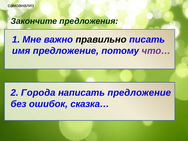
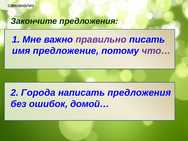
правильно colour: black -> purple (101, 40)
написать предложение: предложение -> предложения (139, 93)
сказка…: сказка… -> домой… (90, 104)
